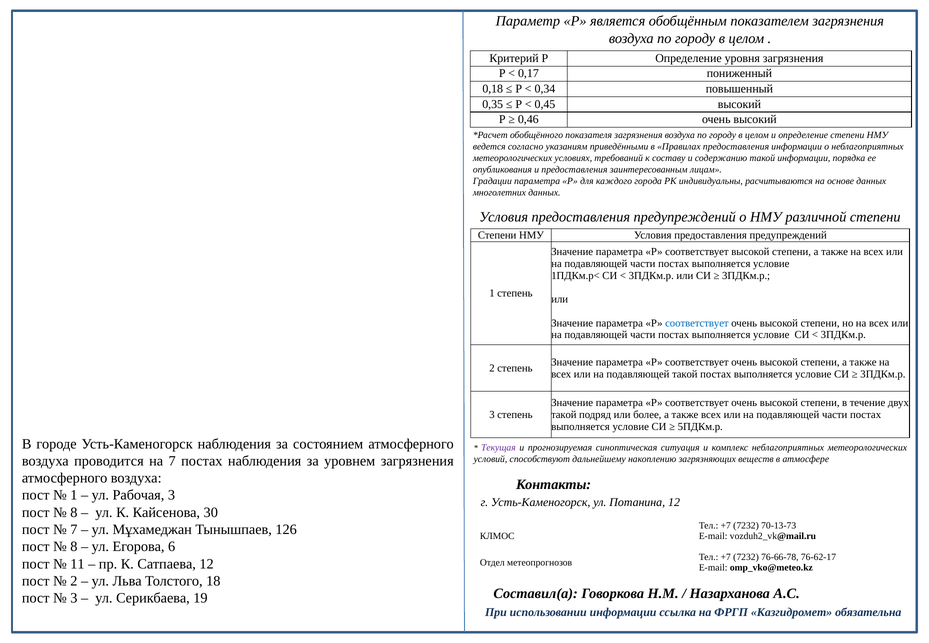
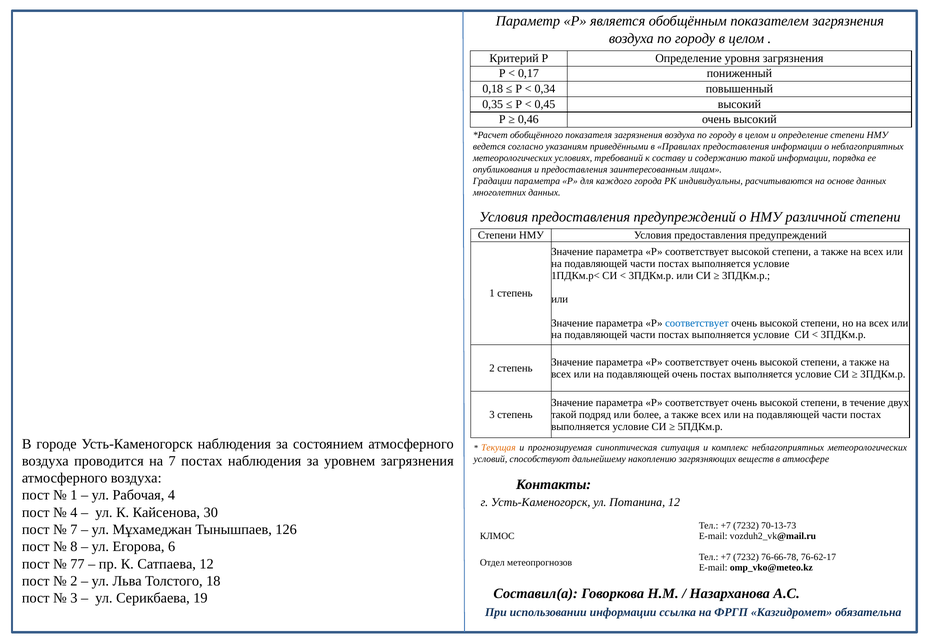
подавляющей такой: такой -> очень (685, 374)
Текущая colour: purple -> orange (498, 448)
Рабочая 3: 3 -> 4 (172, 495)
8: 8 -> 4 (74, 513)
11: 11 -> 77 (77, 564)
